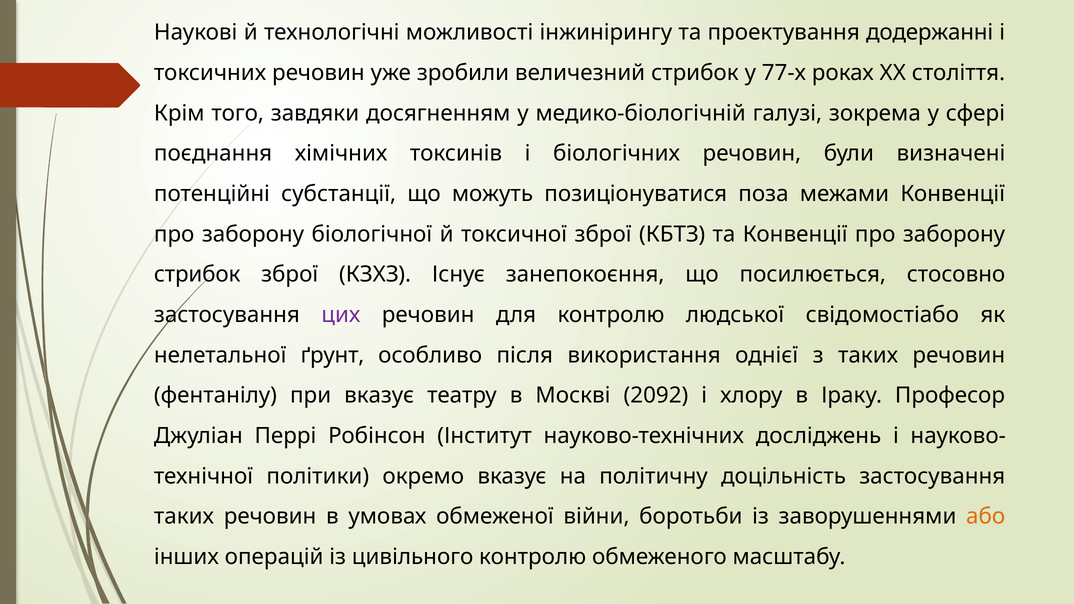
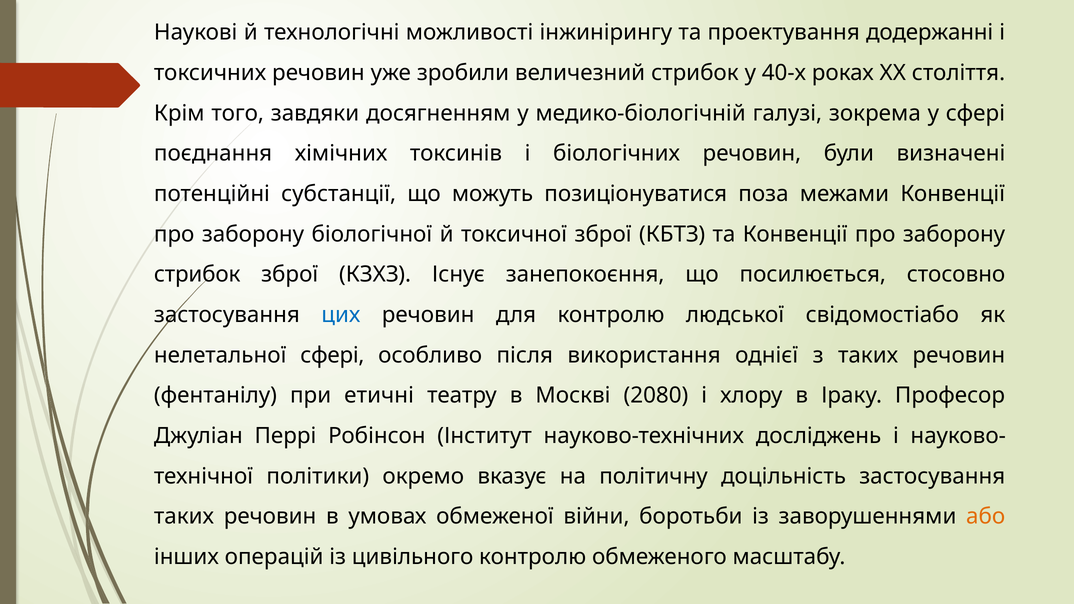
77-х: 77-х -> 40-х (784, 73)
цих colour: purple -> blue (341, 315)
нелетальної ґрунт: ґрунт -> сфері (332, 355)
при вказує: вказує -> етичні (379, 396)
2092: 2092 -> 2080 (656, 396)
